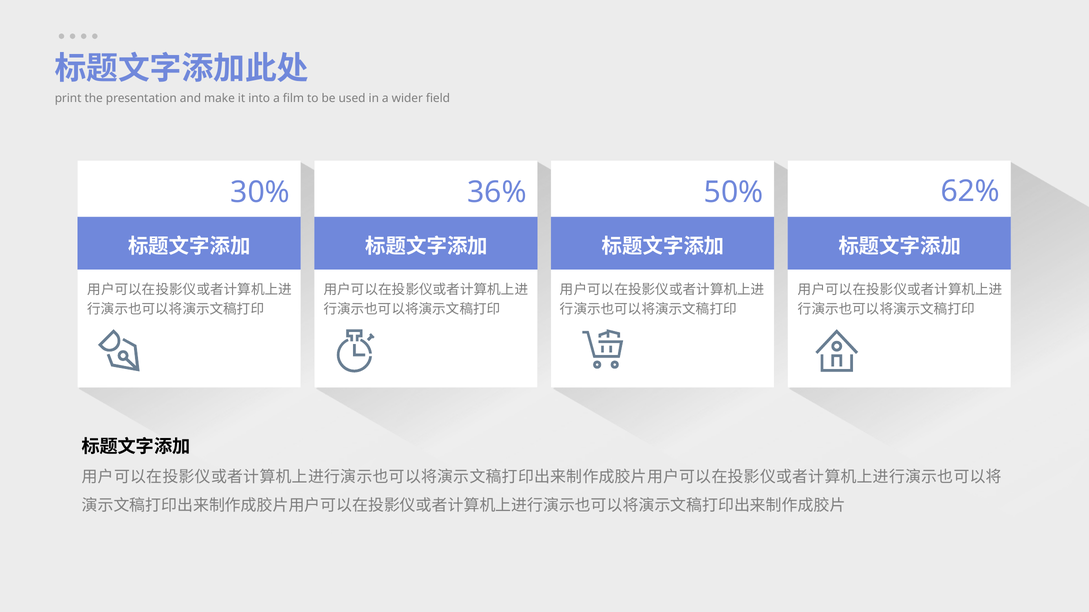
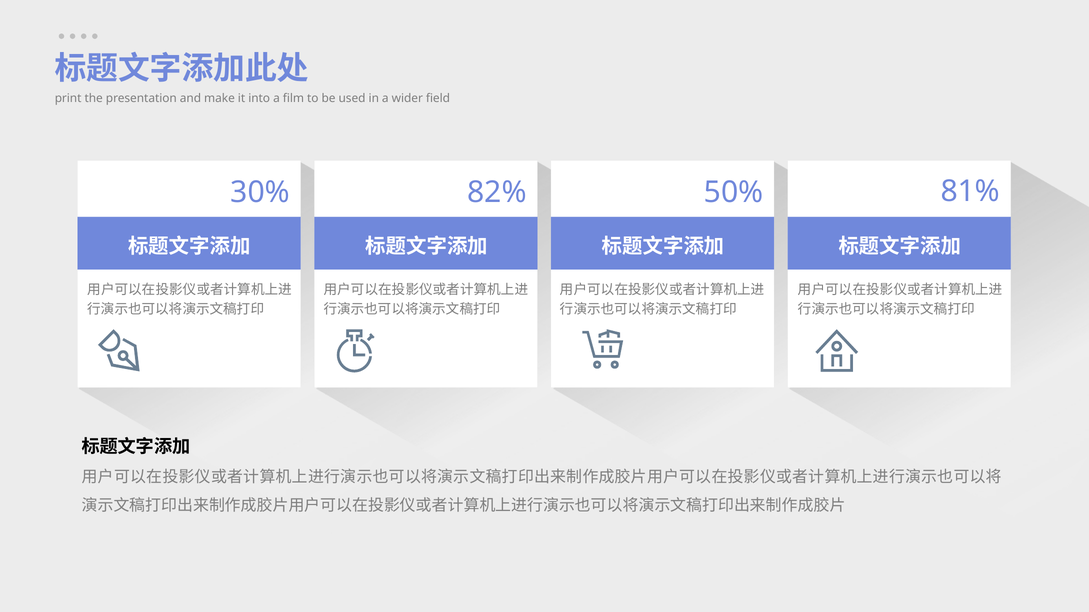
36%: 36% -> 82% (497, 193)
62%: 62% -> 81% (970, 192)
